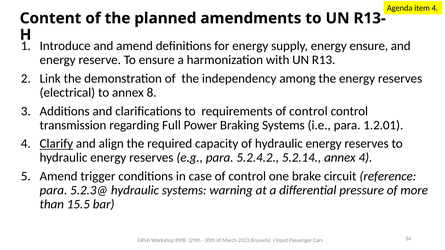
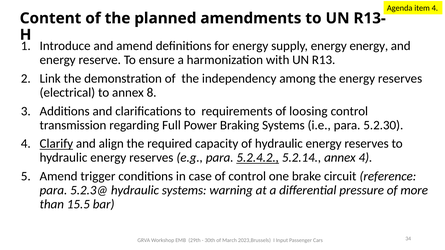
energy ensure: ensure -> energy (369, 46)
requirements of control: control -> loosing (308, 111)
1.2.01: 1.2.01 -> 5.2.30 (383, 125)
5.2.4.2 underline: none -> present (258, 158)
